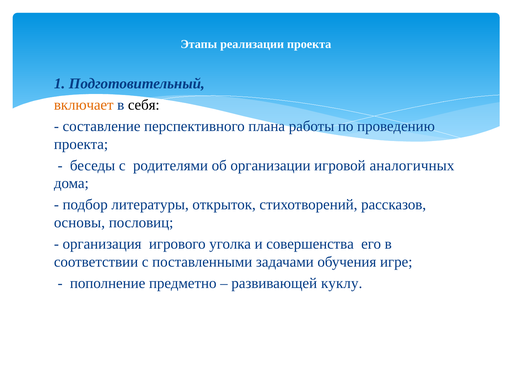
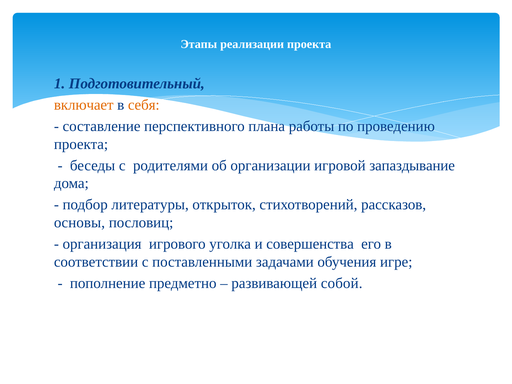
себя colour: black -> orange (144, 105)
аналогичных: аналогичных -> запаздывание (412, 165)
куклу: куклу -> собой (342, 283)
